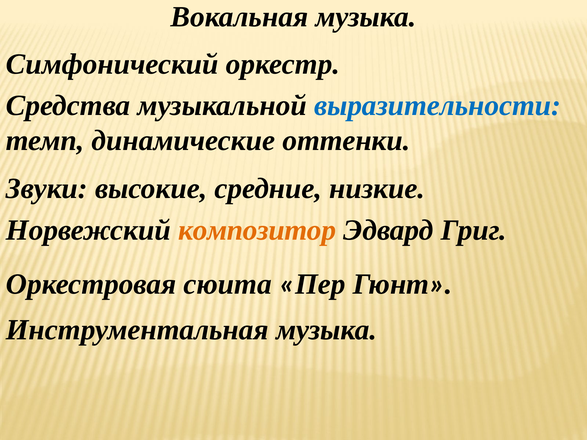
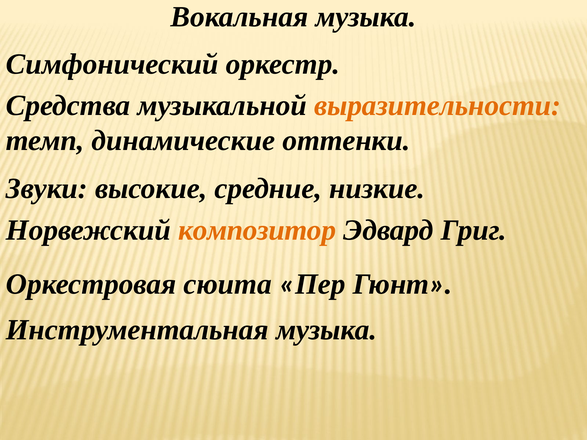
выразительности colour: blue -> orange (437, 105)
